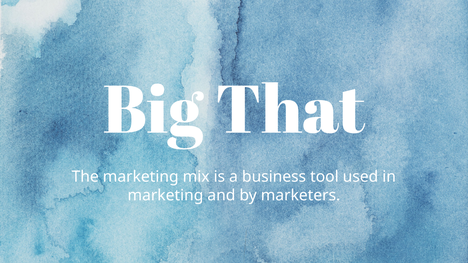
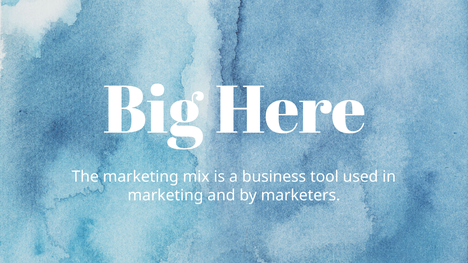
That: That -> Here (291, 111)
